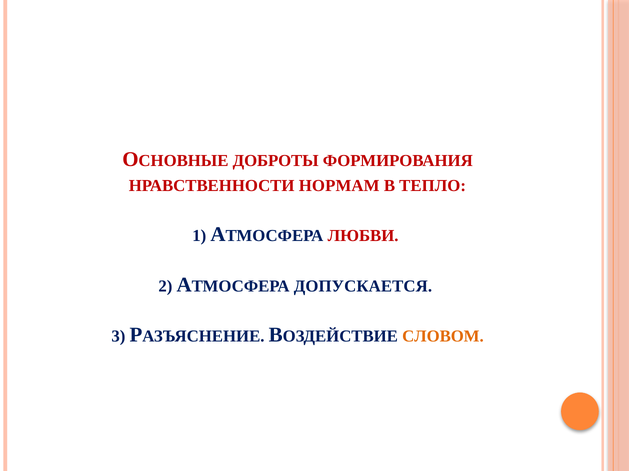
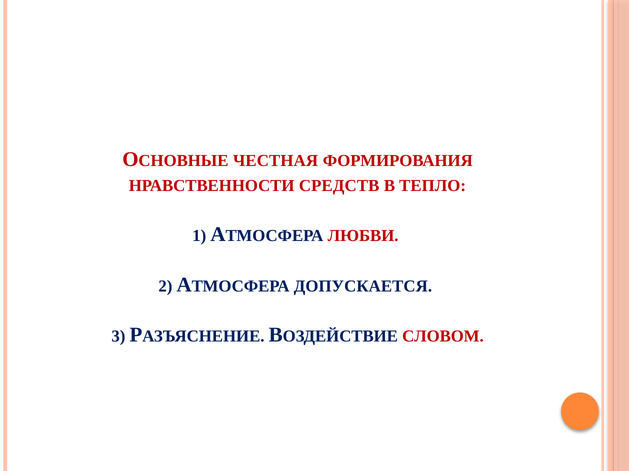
ДОБРОТЫ: ДОБРОТЫ -> ЧЕСТНАЯ (276, 161)
НОРМАМ: НОРМАМ -> СРЕДСТВ (339, 186)
СЛОВОМ colour: orange -> red (443, 337)
